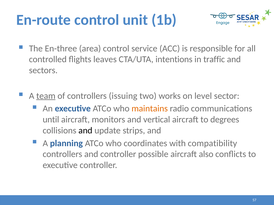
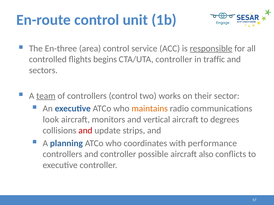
responsible underline: none -> present (211, 49)
leaves: leaves -> begins (105, 60)
CTA/UTA intentions: intentions -> controller (174, 60)
controllers issuing: issuing -> control (123, 96)
level: level -> their (203, 96)
until: until -> look (51, 120)
and colour: black -> red (85, 131)
compatibility: compatibility -> performance (212, 144)
